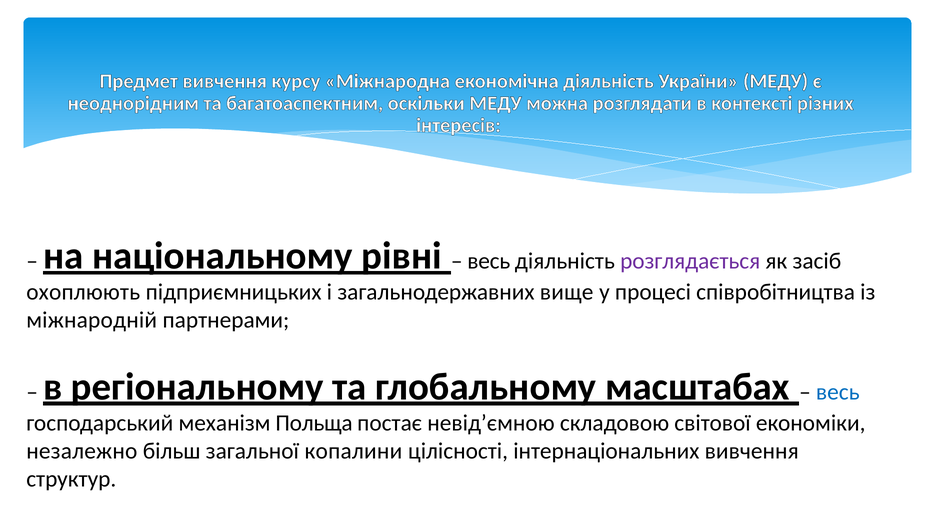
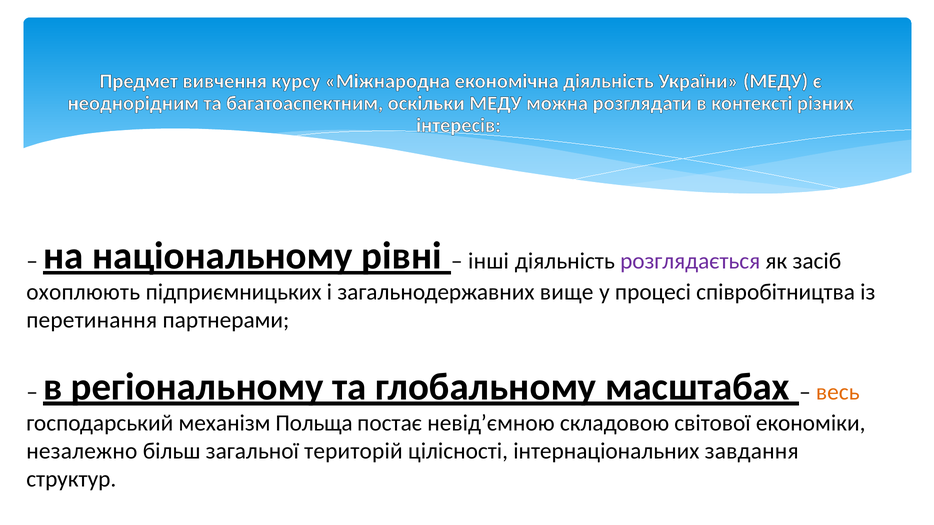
весь: весь -> інші (489, 261)
міжнародній: міжнародній -> перетинання (92, 321)
весь colour: blue -> orange (838, 392)
копалини: копалини -> територій (353, 451)
інтернаціональних вивчення: вивчення -> завдання (752, 451)
